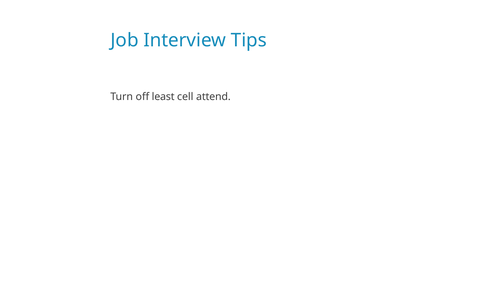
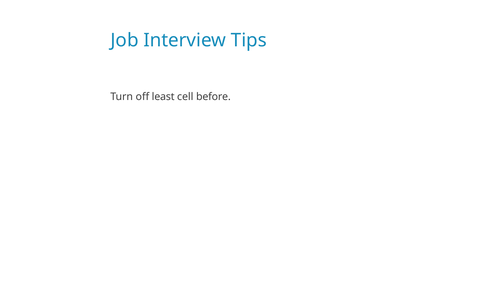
attend: attend -> before (213, 97)
